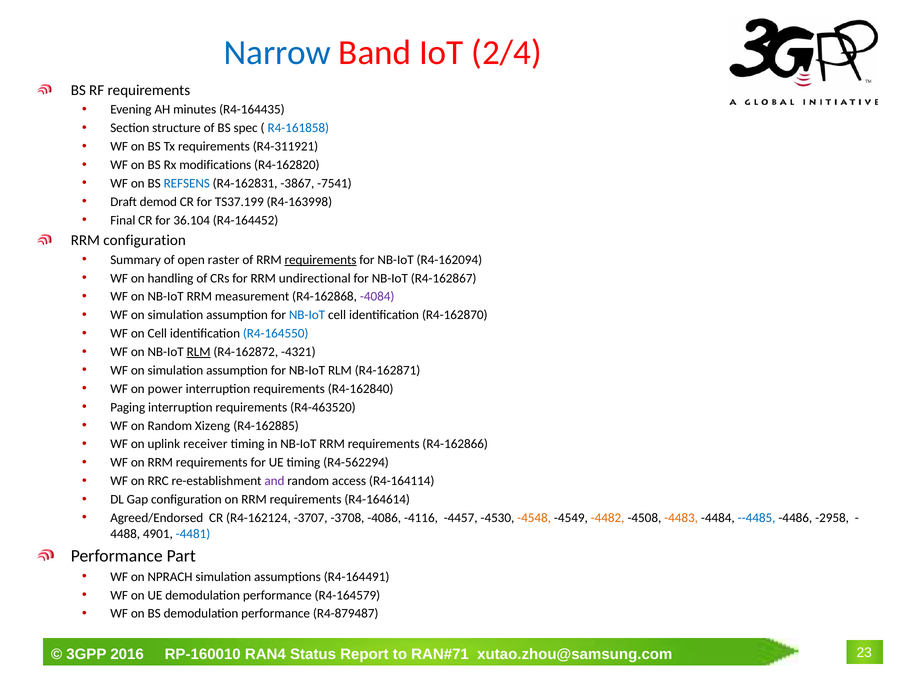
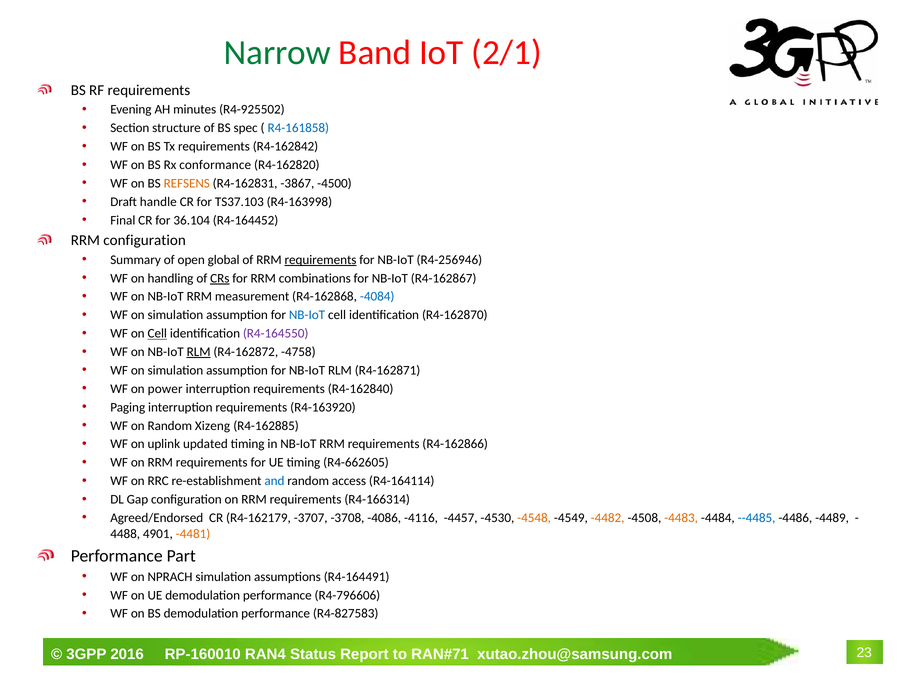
Narrow colour: blue -> green (277, 52)
2/4: 2/4 -> 2/1 (507, 52)
R4-164435: R4-164435 -> R4-925502 (252, 110)
R4-311921: R4-311921 -> R4-162842 (285, 146)
modifications: modifications -> conformance (215, 165)
REFSENS colour: blue -> orange (187, 183)
-7541: -7541 -> -4500 (334, 183)
demod: demod -> handle (158, 202)
TS37.199: TS37.199 -> TS37.103 (239, 202)
raster: raster -> global (224, 260)
R4-162094: R4-162094 -> R4-256946 (449, 260)
CRs underline: none -> present (220, 278)
undirectional: undirectional -> combinations (315, 278)
-4084 colour: purple -> blue (377, 297)
Cell underline: none -> present (157, 334)
R4-164550 colour: blue -> purple (276, 334)
-4321: -4321 -> -4758 (298, 352)
R4-463520: R4-463520 -> R4-163920 (323, 407)
receiver: receiver -> updated (205, 444)
R4-562294: R4-562294 -> R4-662605 (356, 463)
and colour: purple -> blue (274, 481)
R4-164614: R4-164614 -> R4-166314 (377, 499)
R4-162124: R4-162124 -> R4-162179 (258, 518)
-2958: -2958 -> -4489 (832, 518)
-4481 colour: blue -> orange (193, 534)
R4-164579: R4-164579 -> R4-796606 (347, 595)
R4-879487: R4-879487 -> R4-827583 (346, 614)
